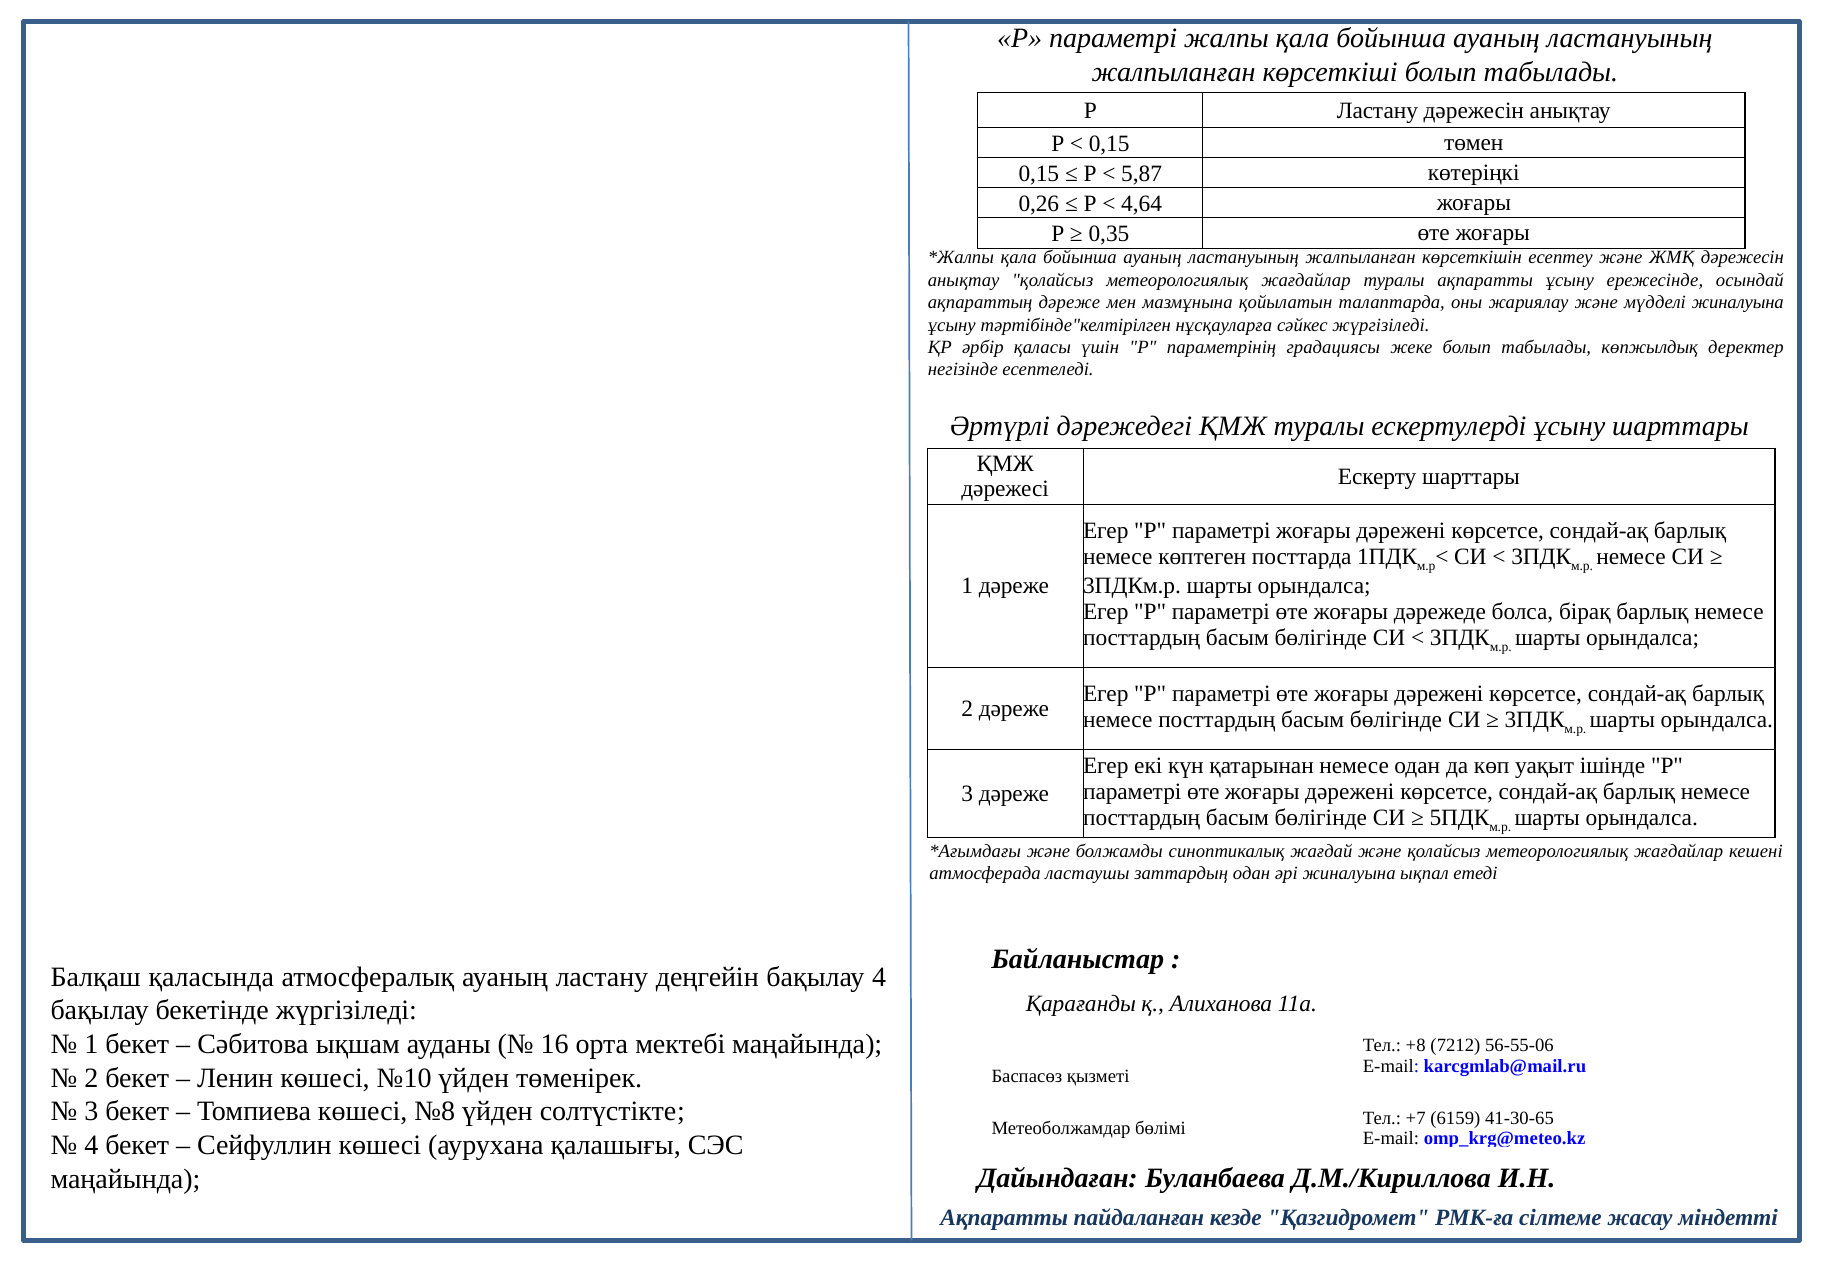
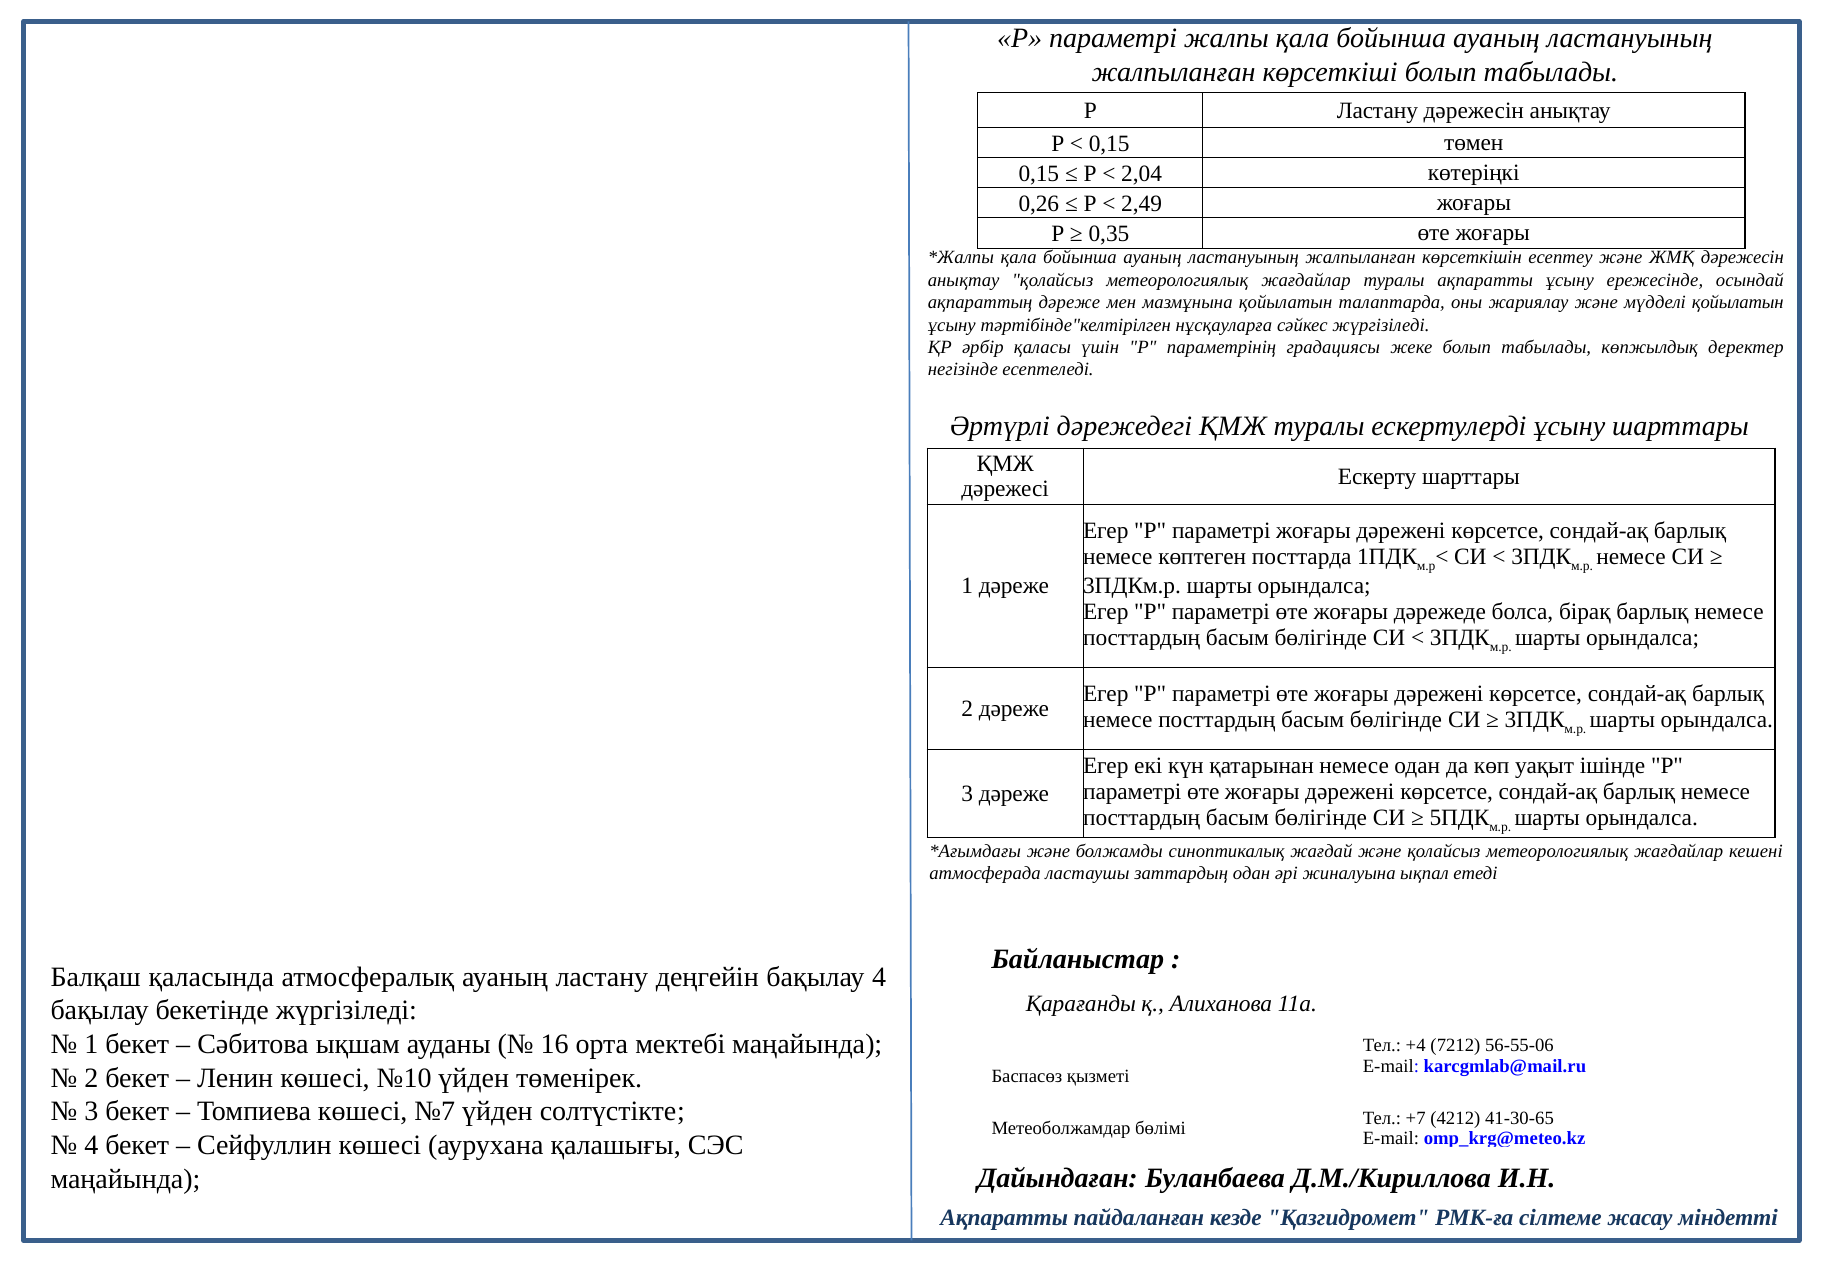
5,87: 5,87 -> 2,04 (1142, 174)
4,64: 4,64 -> 2,49 (1142, 204)
мүдделі жиналуына: жиналуына -> қойылатын (1738, 303)
+8: +8 -> +4 (1416, 1045)
№8: №8 -> №7 (435, 1112)
6159: 6159 -> 4212 (1455, 1118)
